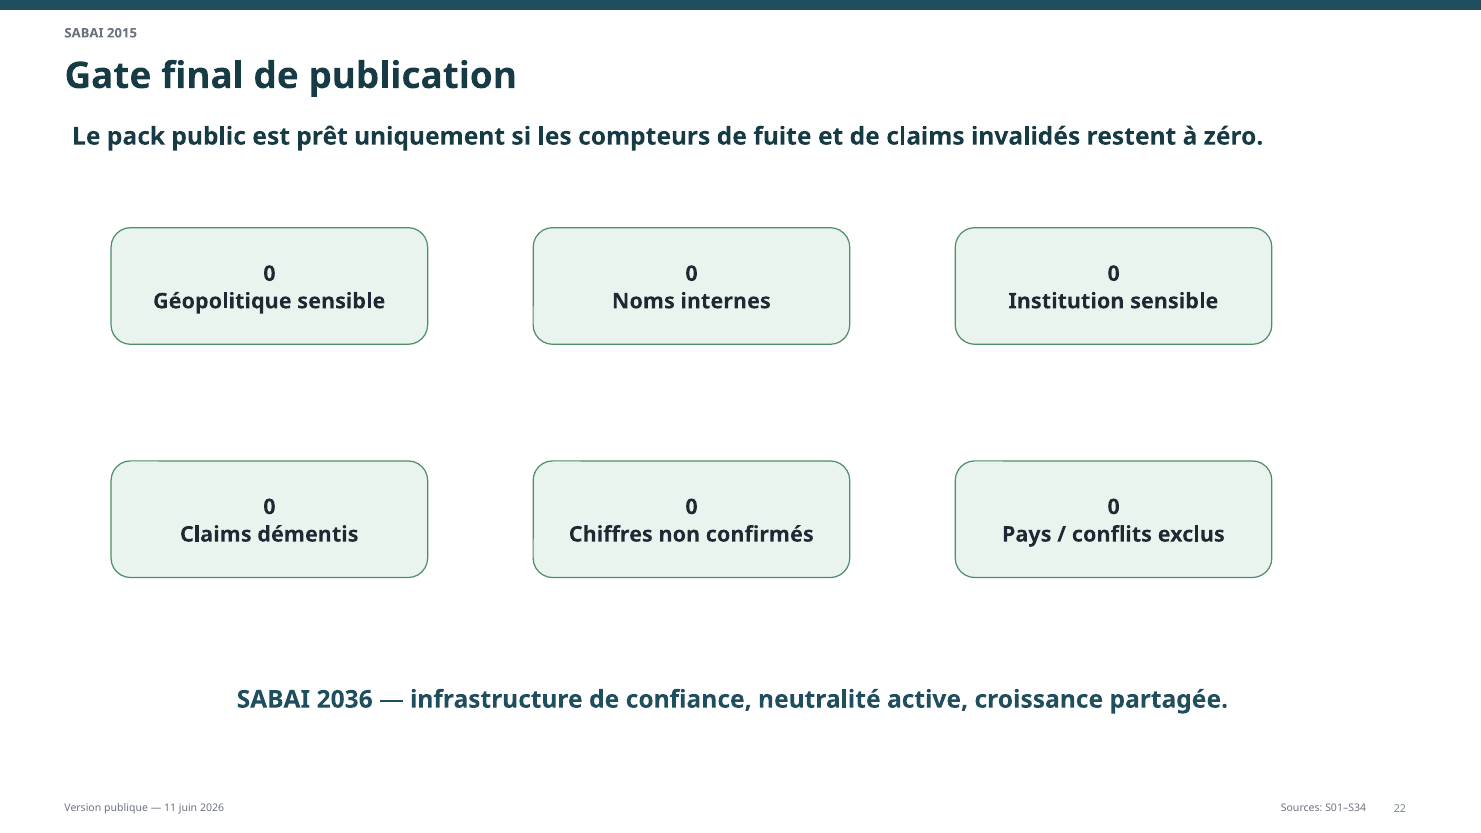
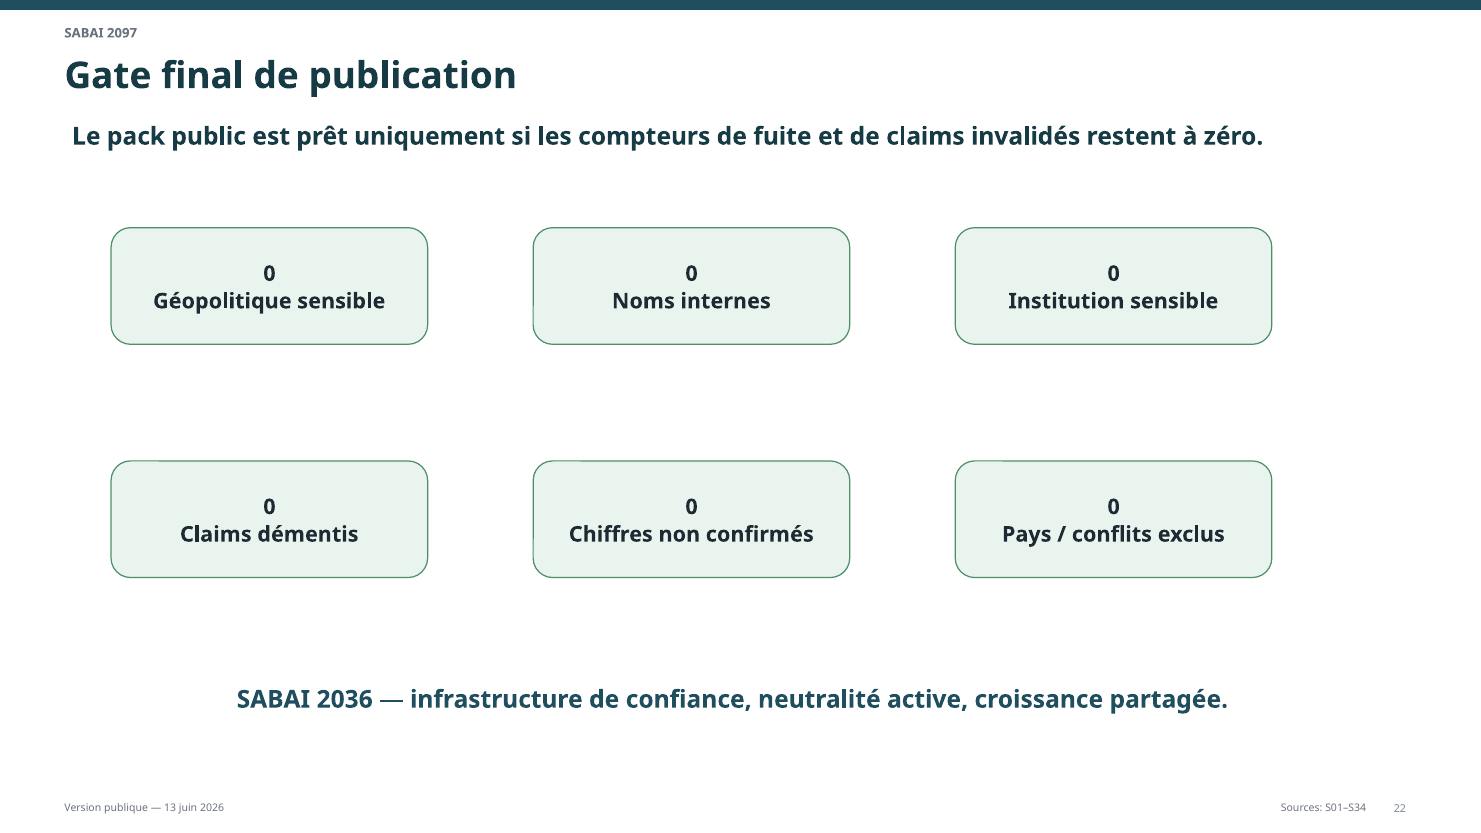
2015: 2015 -> 2097 (122, 33)
11: 11 -> 13 (170, 808)
